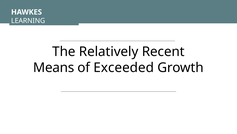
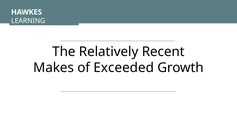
Means: Means -> Makes (54, 67)
